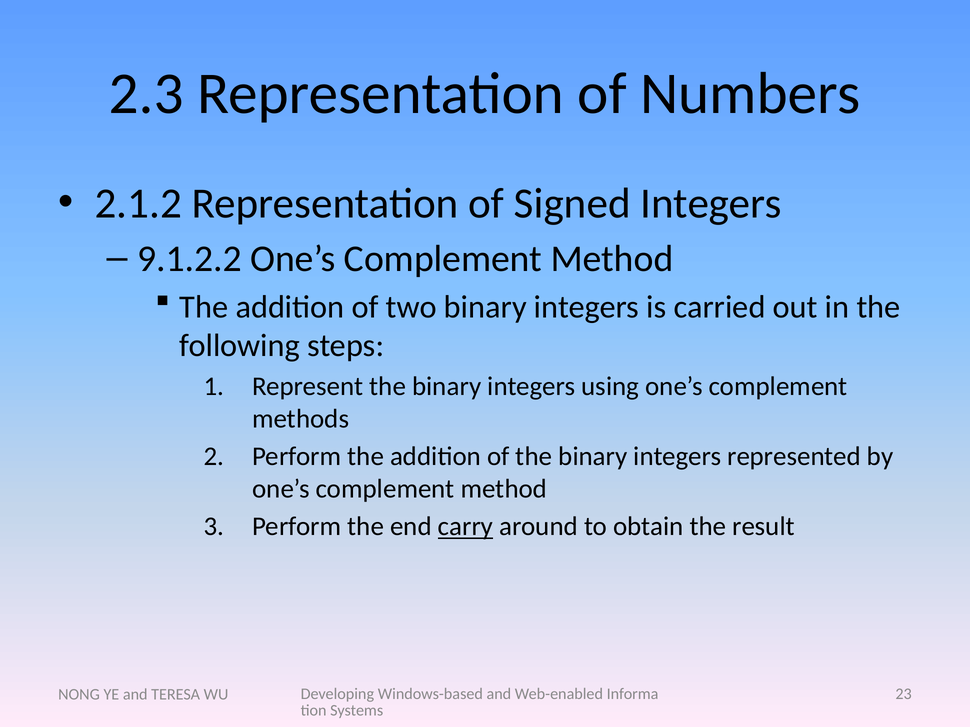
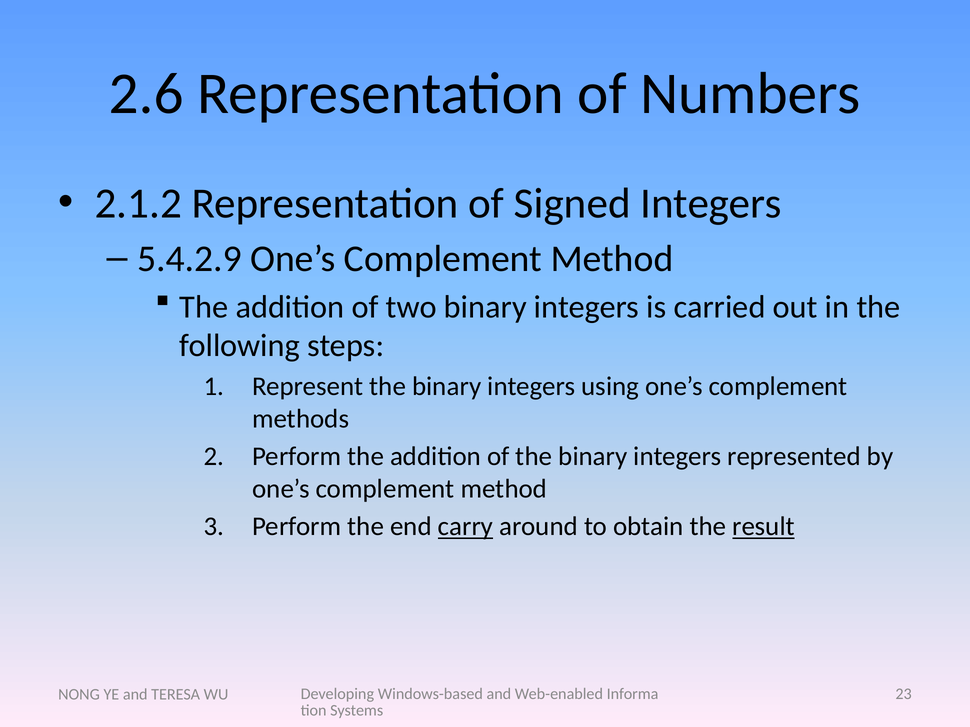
2.3: 2.3 -> 2.6 (146, 94)
9.1.2.2: 9.1.2.2 -> 5.4.2.9 (189, 259)
result underline: none -> present (764, 527)
